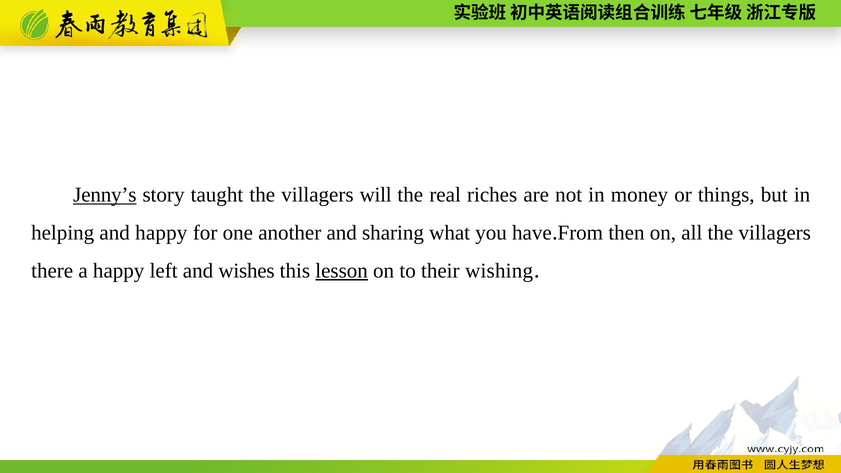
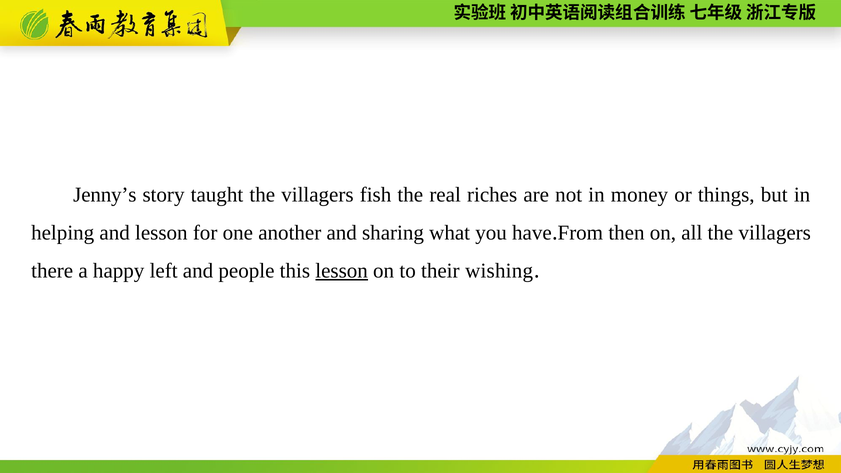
Jenny’s underline: present -> none (105, 195)
will: will -> fish (376, 195)
and happy: happy -> lesson (161, 233)
wishes: wishes -> people (246, 271)
